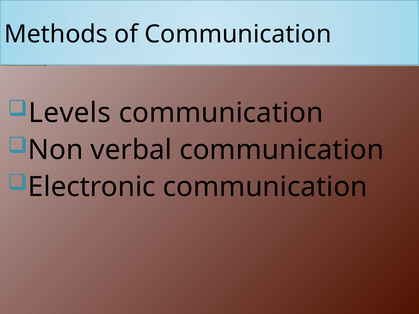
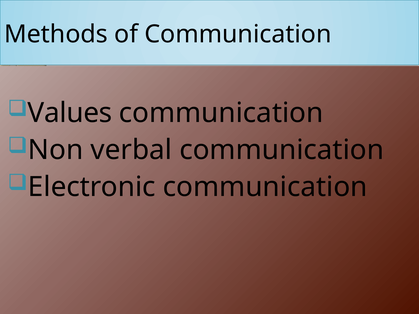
Levels: Levels -> Values (70, 113)
